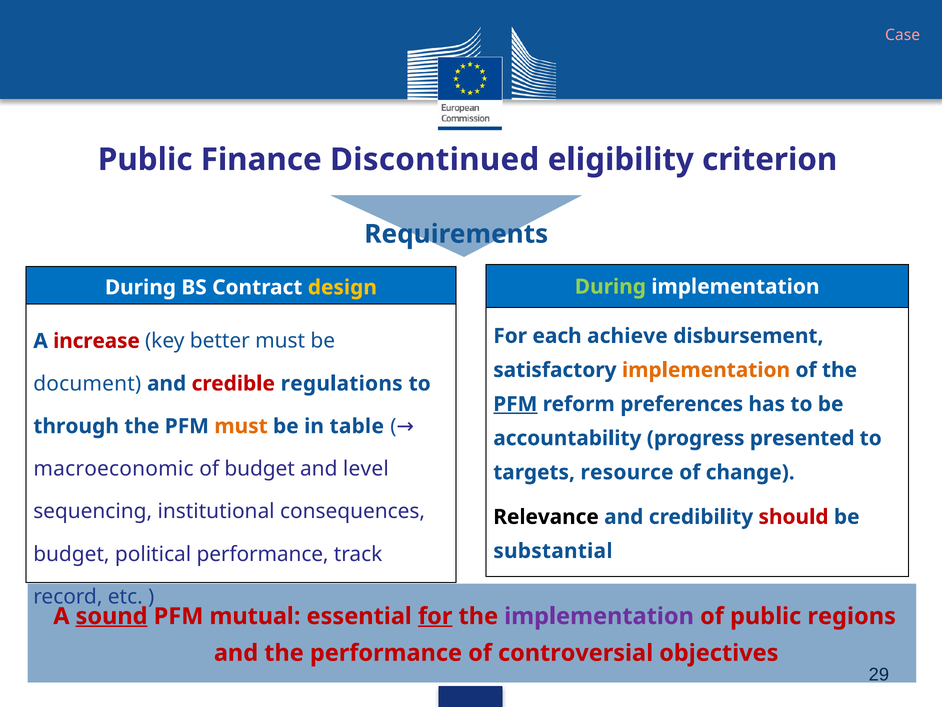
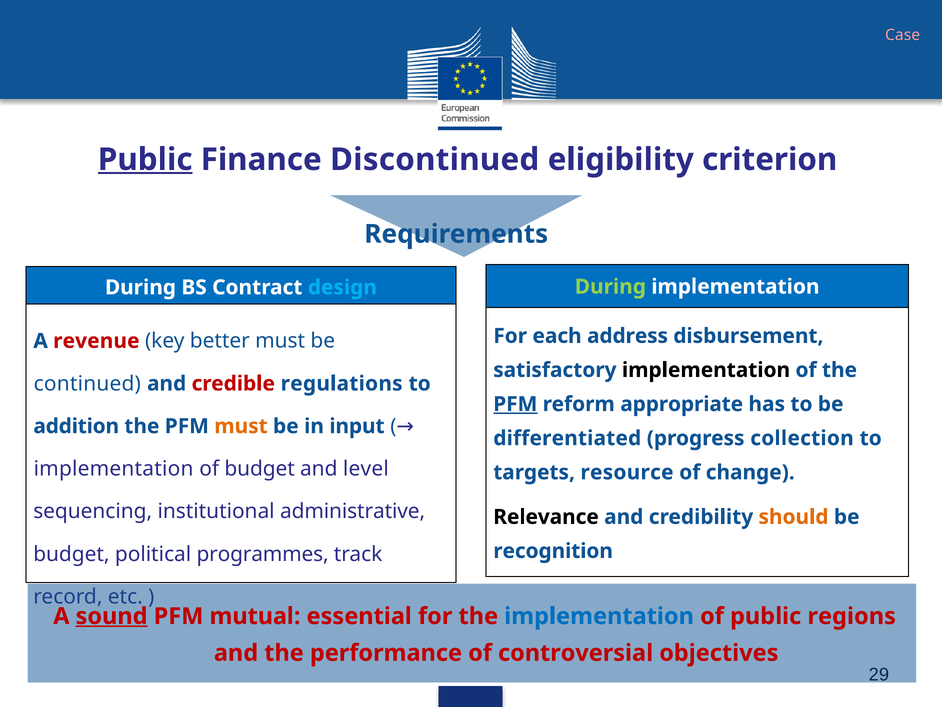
Public underline: none -> present (145, 159)
design colour: yellow -> light blue (342, 287)
achieve: achieve -> address (628, 336)
increase: increase -> revenue (96, 341)
implementation colour: orange -> black (706, 370)
document: document -> continued (87, 383)
preferences: preferences -> appropriate (682, 404)
through: through -> addition (76, 426)
table: table -> input (357, 426)
accountability: accountability -> differentiated (567, 438)
presented: presented -> collection (802, 438)
macroeconomic: macroeconomic -> implementation (114, 469)
consequences: consequences -> administrative (353, 511)
should colour: red -> orange (793, 517)
substantial: substantial -> recognition (553, 551)
political performance: performance -> programmes (263, 554)
for underline: present -> none (435, 616)
implementation colour: purple -> blue (599, 616)
